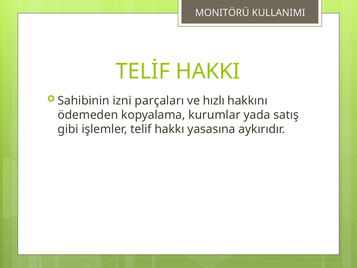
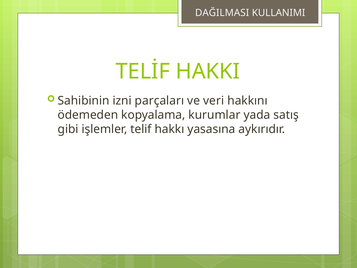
MONITÖRÜ: MONITÖRÜ -> DAĞILMASI (222, 13)
hızlı: hızlı -> veri (214, 100)
